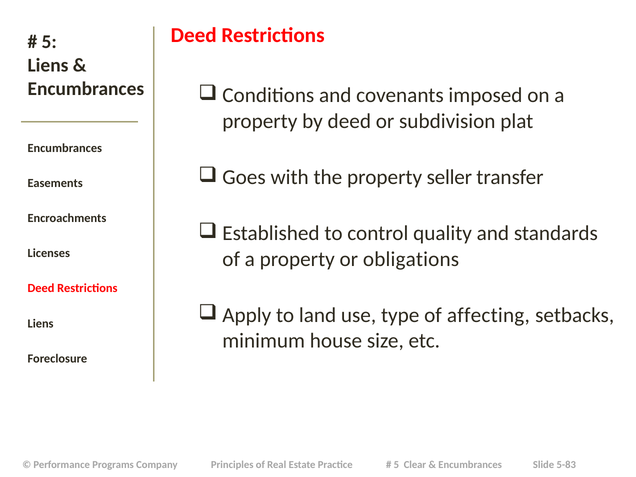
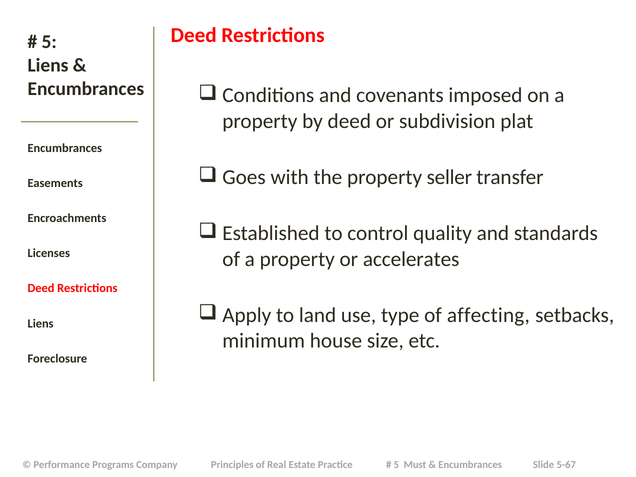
obligations: obligations -> accelerates (411, 259)
Clear: Clear -> Must (415, 465)
5-83: 5-83 -> 5-67 (566, 465)
